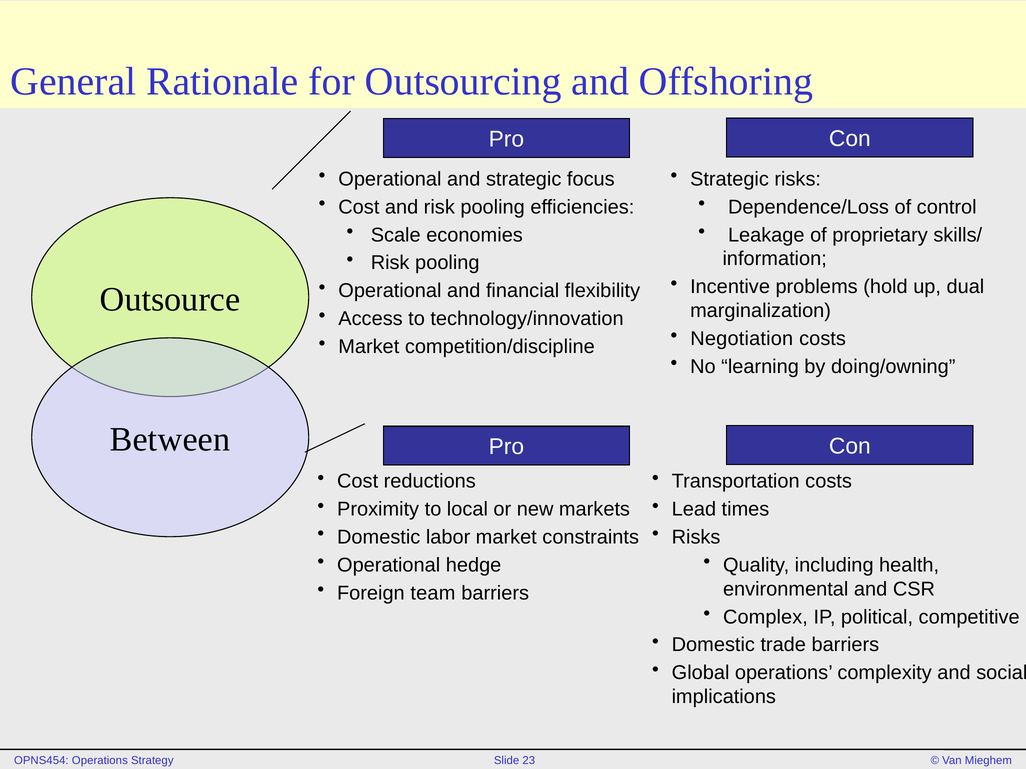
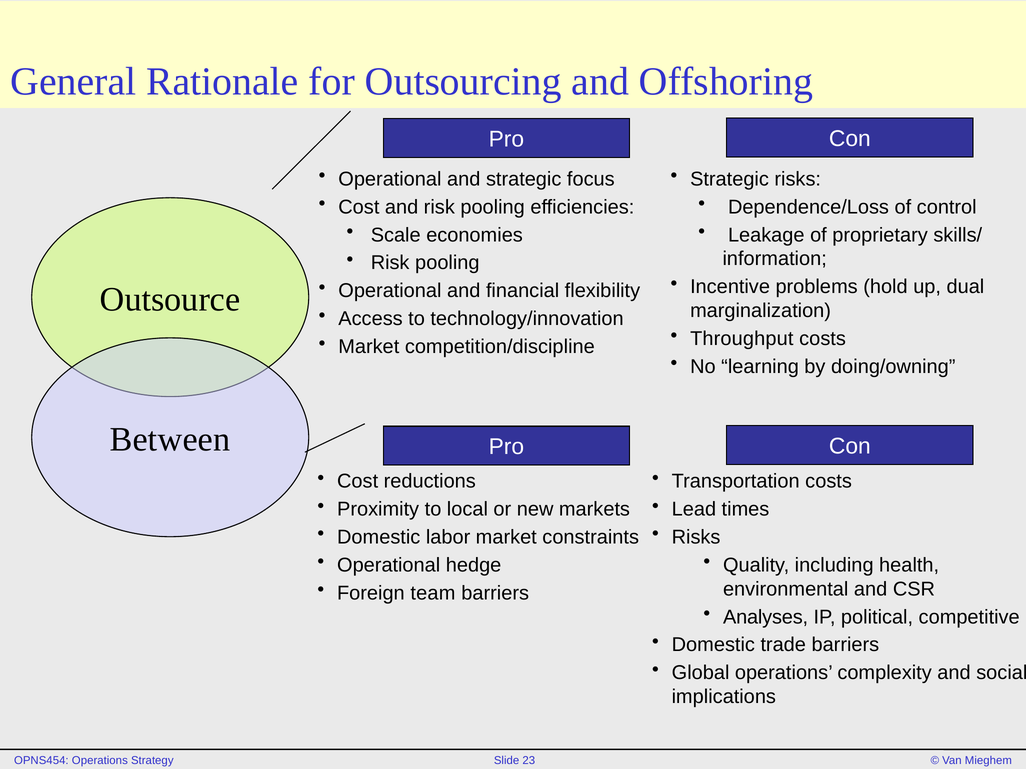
Negotiation: Negotiation -> Throughput (742, 339)
Complex: Complex -> Analyses (766, 617)
